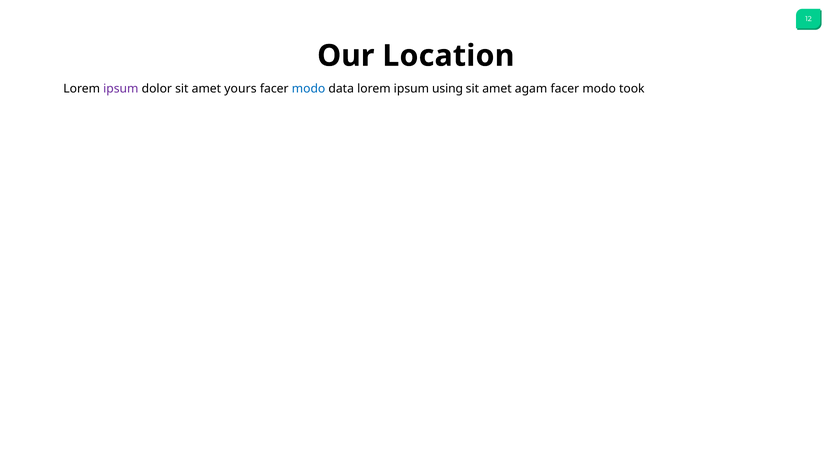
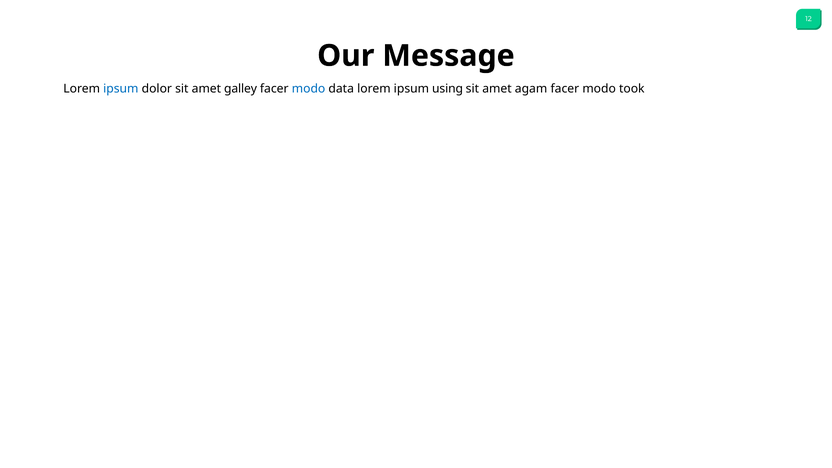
Location: Location -> Message (449, 56)
ipsum colour: purple -> blue (121, 89)
yours: yours -> galley (241, 89)
